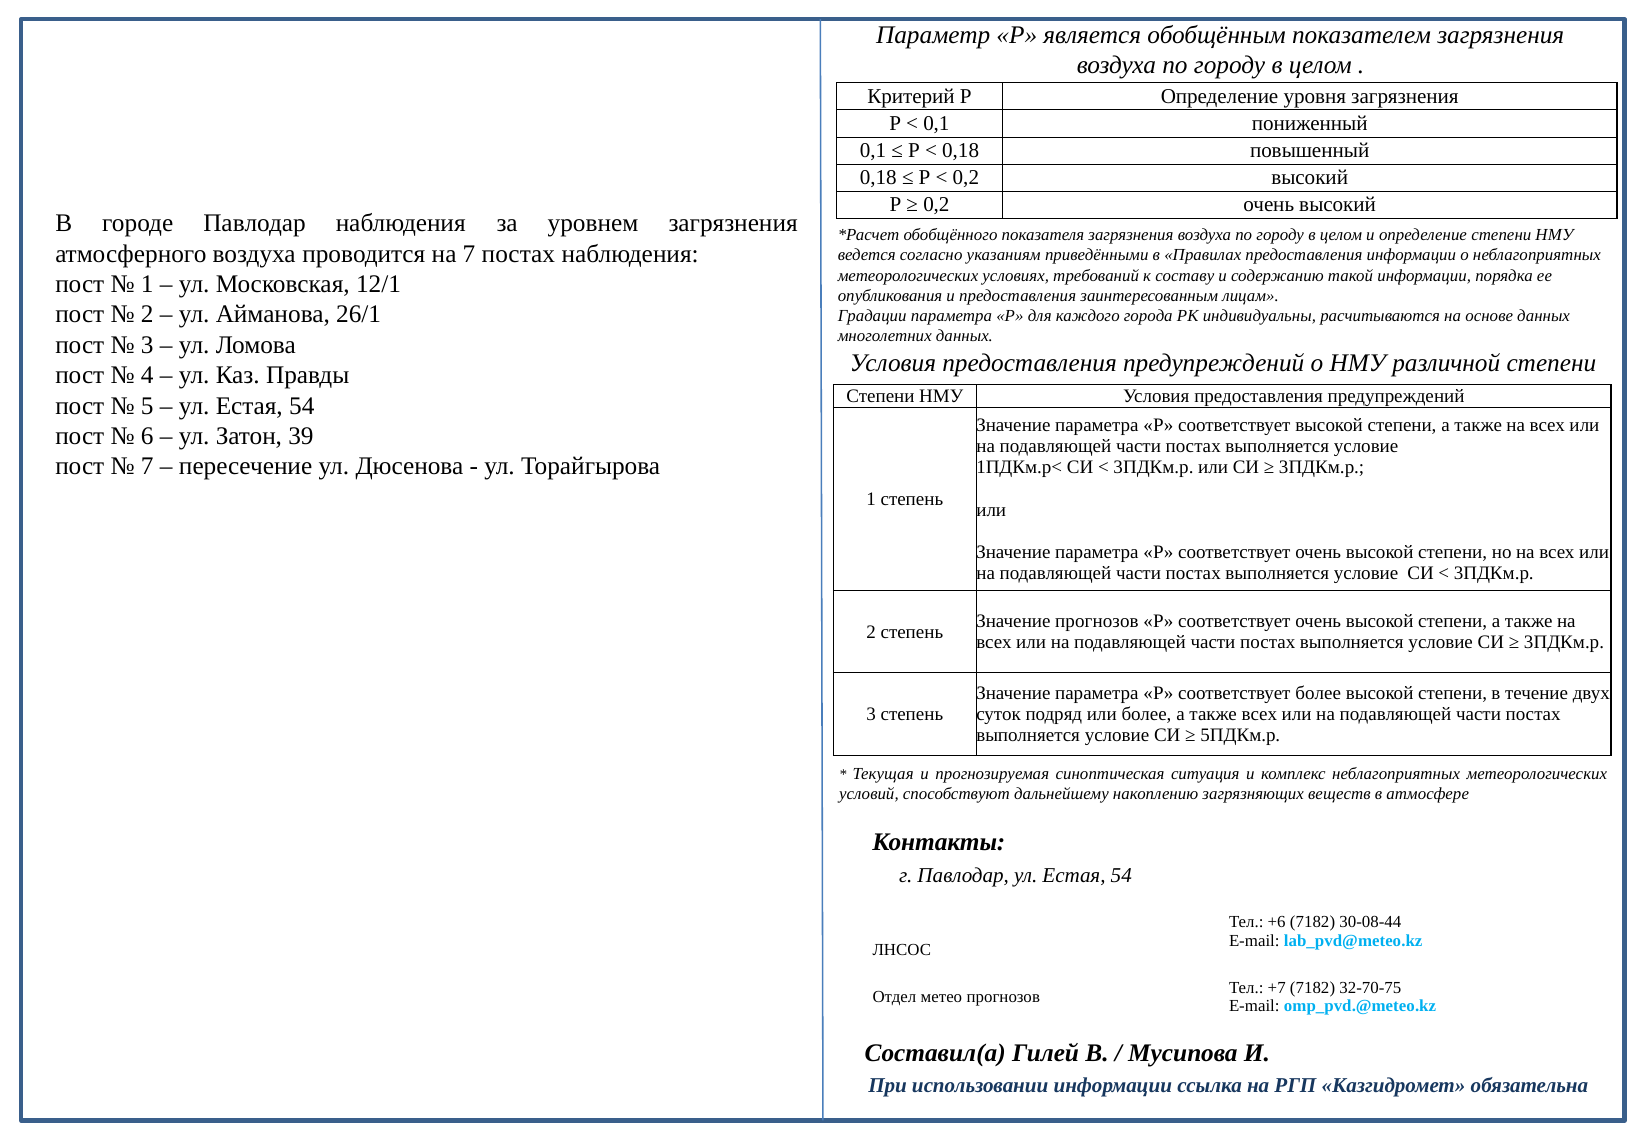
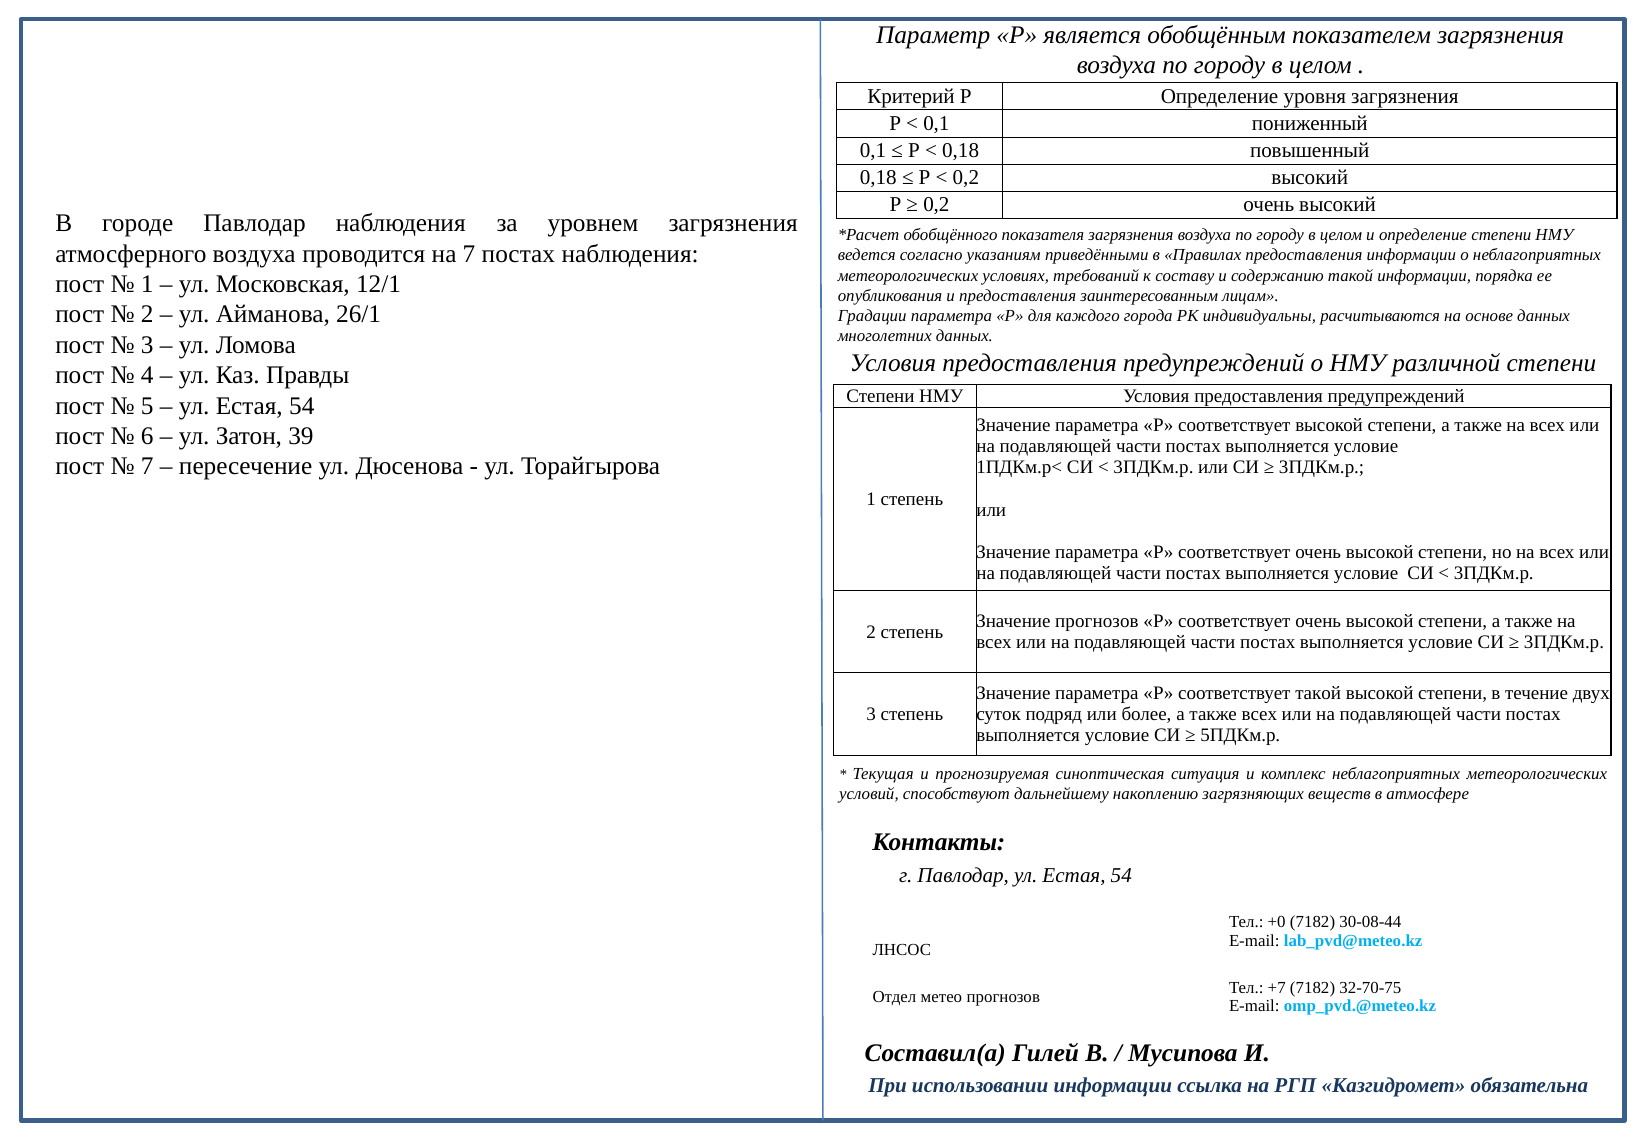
соответствует более: более -> такой (1318, 693)
+6: +6 -> +0 (1277, 921)
